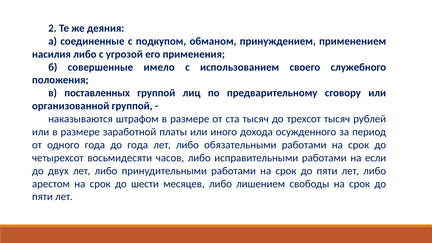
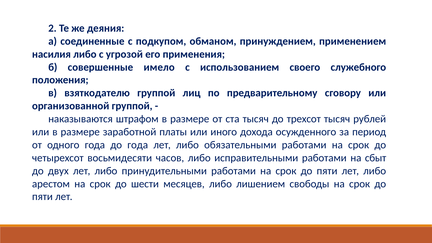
поставленных: поставленных -> взяткодателю (97, 93)
если: если -> сбыт (376, 158)
